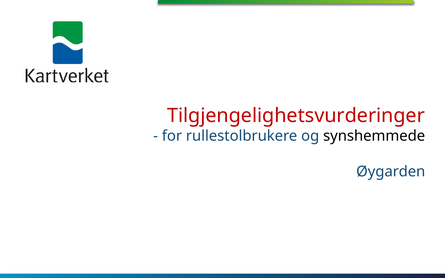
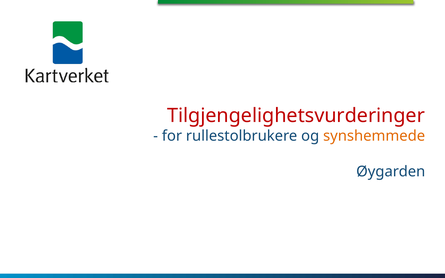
synshemmede colour: black -> orange (374, 136)
